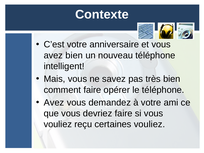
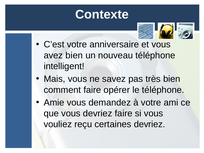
Avez: Avez -> Amie (54, 103)
certaines vouliez: vouliez -> devriez (150, 124)
